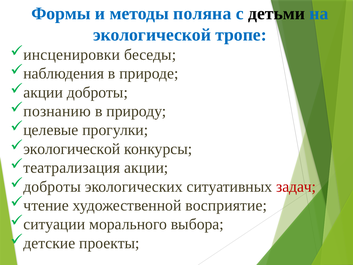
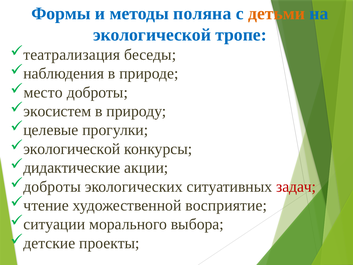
детьми colour: black -> orange (277, 14)
инсценировки: инсценировки -> театрализация (72, 55)
акции: акции -> место (43, 92)
познанию: познанию -> экосистем (57, 111)
театрализация: театрализация -> дидактические (72, 168)
